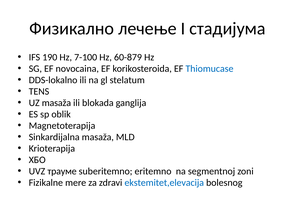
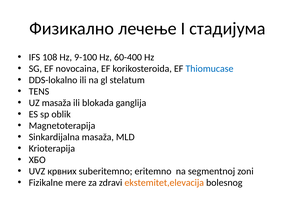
190: 190 -> 108 (50, 57)
7-100: 7-100 -> 9-100 (86, 57)
60-879: 60-879 -> 60-400 (128, 57)
трауме: трауме -> крвних (62, 171)
ekstemitet,elevacija colour: blue -> orange (164, 183)
